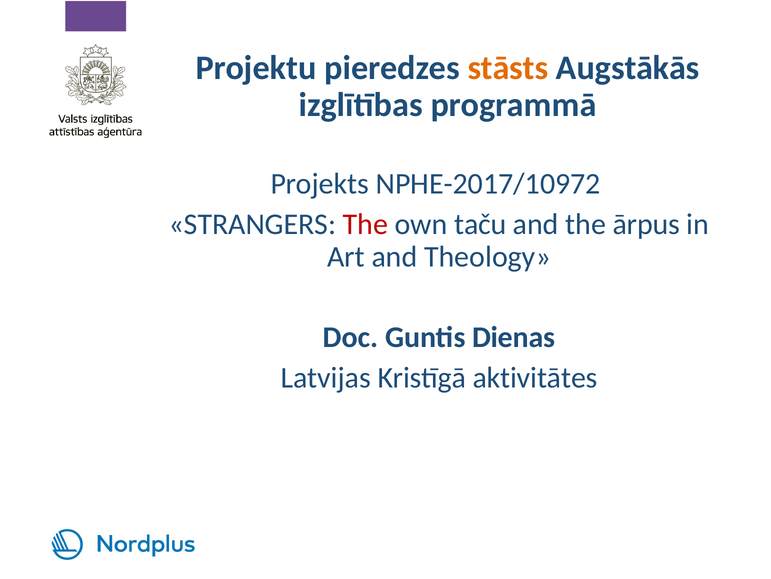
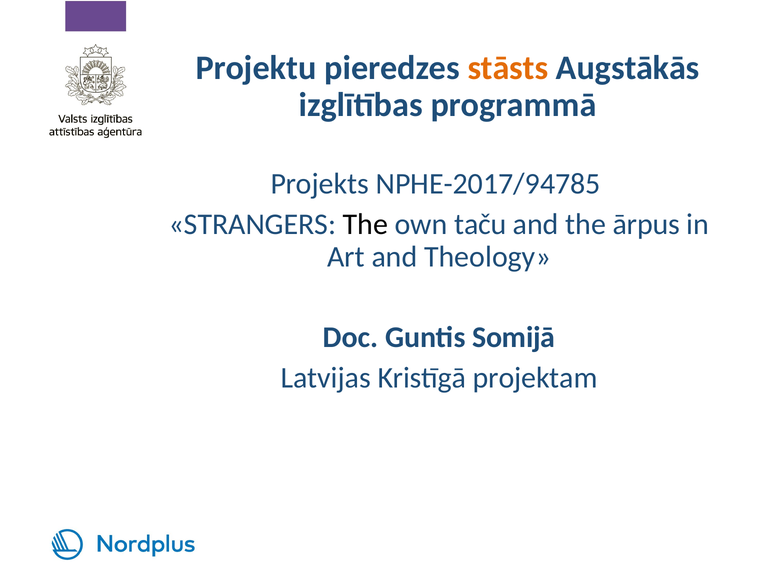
NPHE-2017/10972: NPHE-2017/10972 -> NPHE-2017/94785 (488, 184)
The colour: red -> black (365, 224)
Dienas: Dienas -> Somijā (514, 337)
aktivitātes: aktivitātes -> projektam (535, 377)
